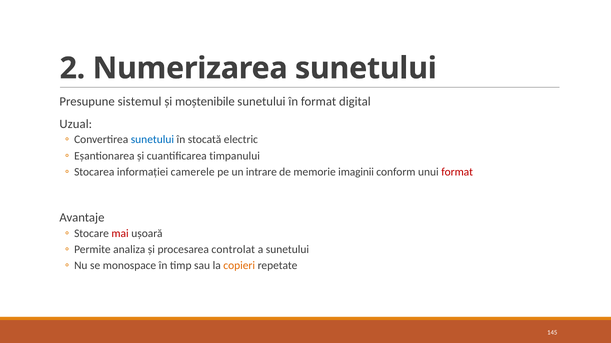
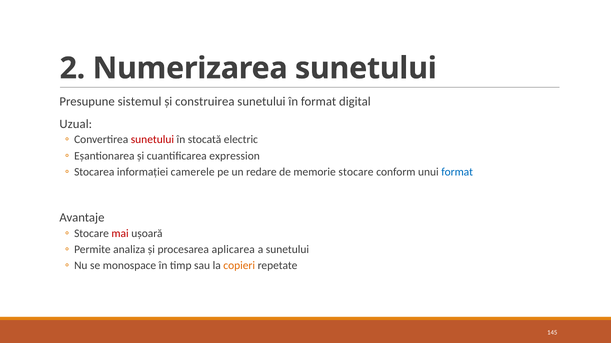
moștenibile: moștenibile -> construirea (205, 102)
sunetului colour: blue -> red (152, 140)
timpanului: timpanului -> expression (235, 156)
intrare: intrare -> redare (261, 172)
memorie imaginii: imaginii -> stocare (356, 172)
format colour: red -> blue (457, 172)
controlat: controlat -> aplicarea (233, 250)
